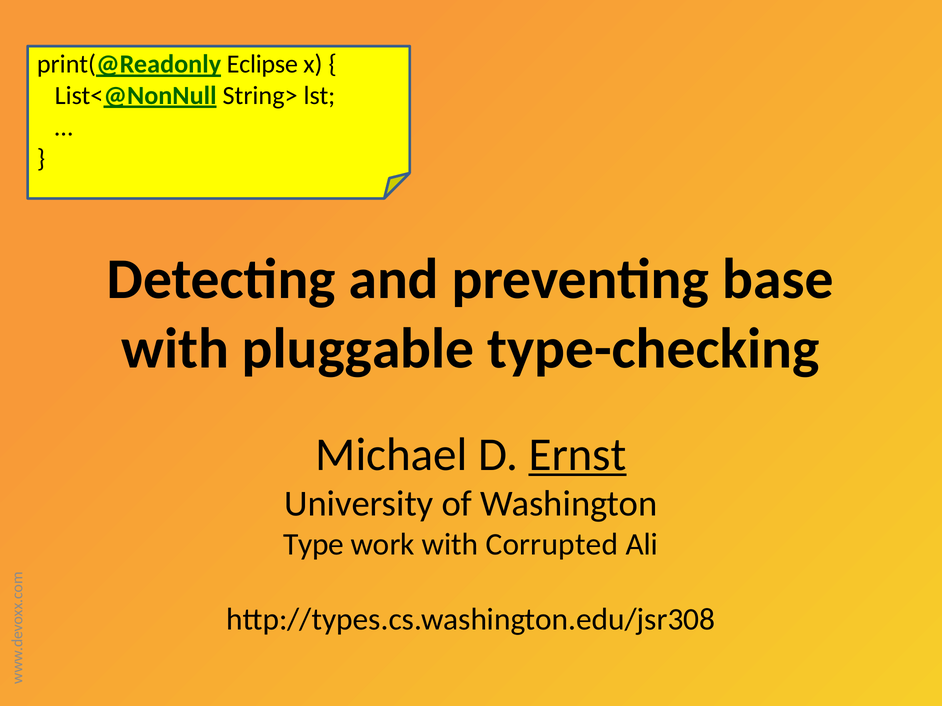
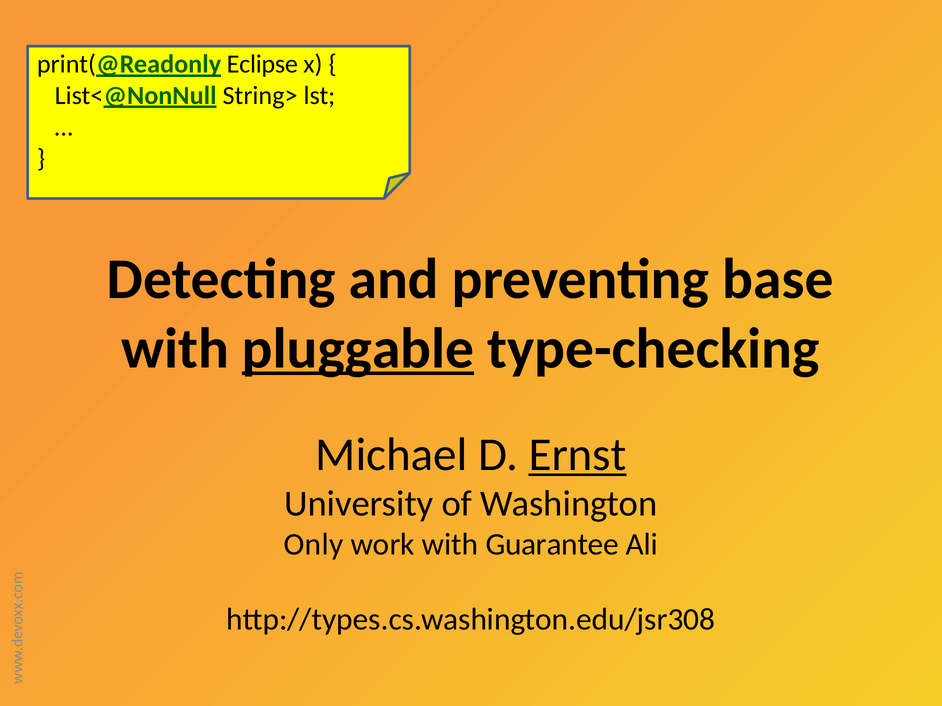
pluggable underline: none -> present (358, 349)
Type: Type -> Only (313, 545)
Corrupted: Corrupted -> Guarantee (552, 545)
